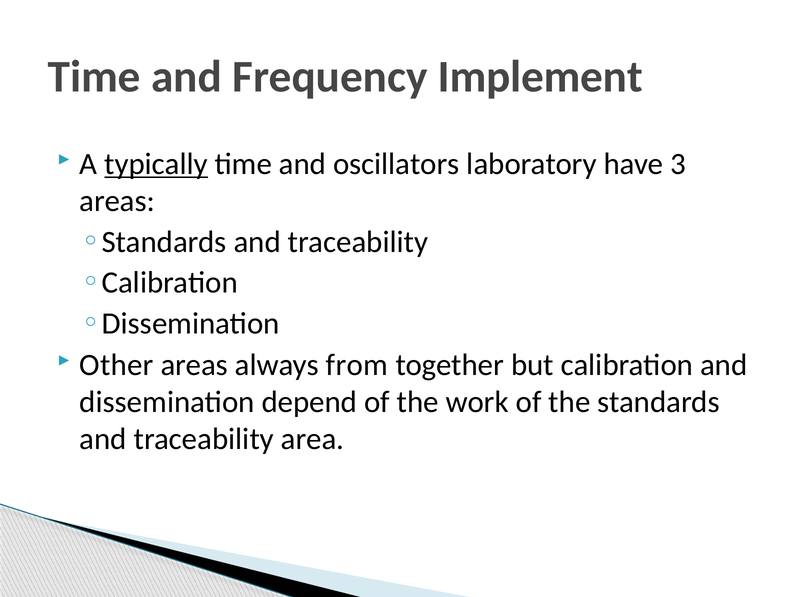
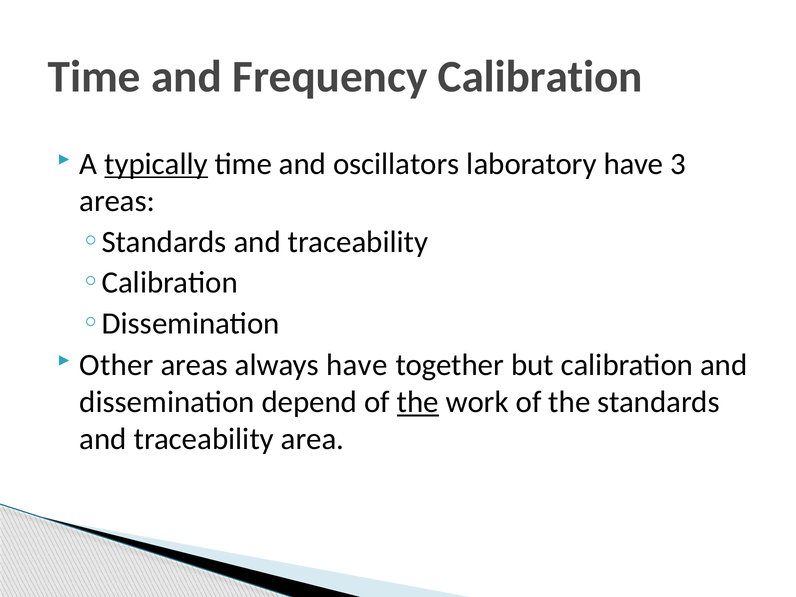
Frequency Implement: Implement -> Calibration (540, 77)
always from: from -> have (357, 365)
the underline: none -> present (418, 402)
